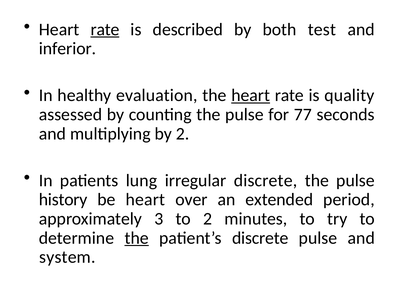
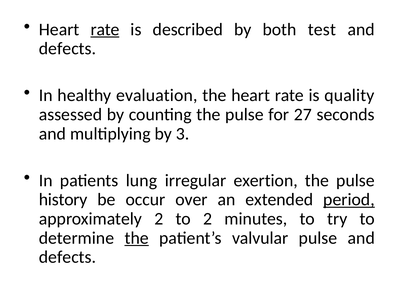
inferior: inferior -> defects (67, 49)
heart underline: present -> none (251, 95)
77: 77 -> 27 (303, 115)
by 2: 2 -> 3 (183, 134)
irregular discrete: discrete -> exertion (266, 181)
be heart: heart -> occur (145, 200)
period underline: none -> present (349, 200)
approximately 3: 3 -> 2 (159, 219)
patient’s discrete: discrete -> valvular (260, 238)
system: system -> defects (67, 257)
